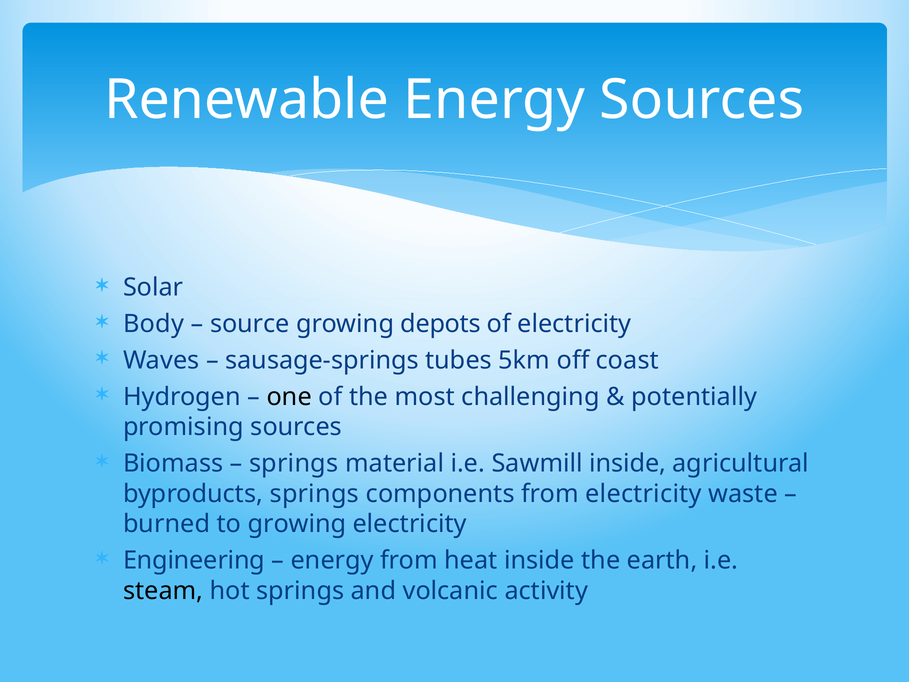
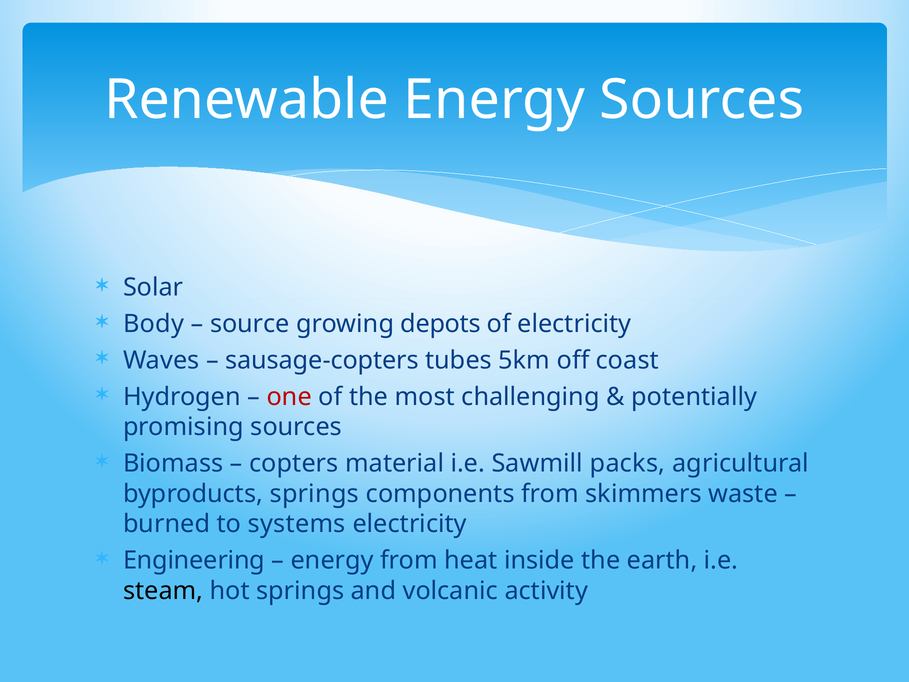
sausage-springs: sausage-springs -> sausage-copters (322, 360)
one colour: black -> red (289, 397)
springs: springs -> copters (294, 463)
Sawmill inside: inside -> packs (627, 463)
from electricity: electricity -> skimmers (644, 494)
to growing: growing -> systems (297, 524)
